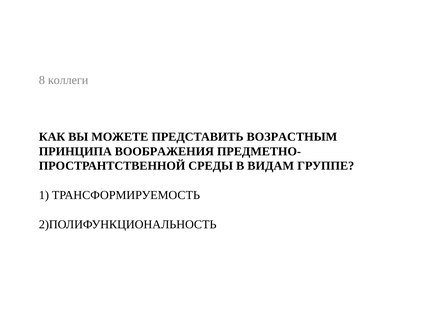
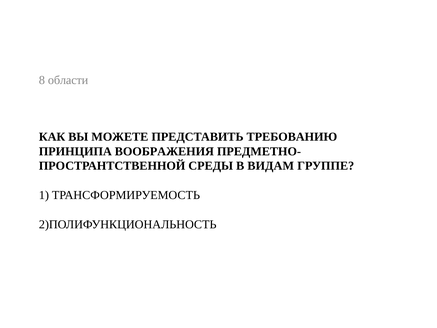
коллеги: коллеги -> области (68, 80)
ВОЗРАСТНЫМ: ВОЗРАСТНЫМ -> ТРЕБОВАНИЮ (292, 137)
